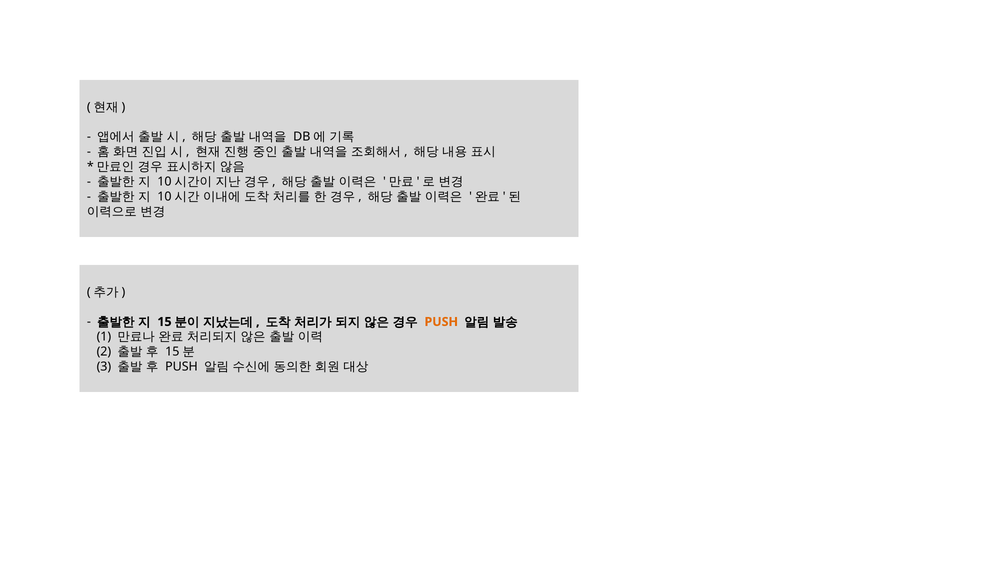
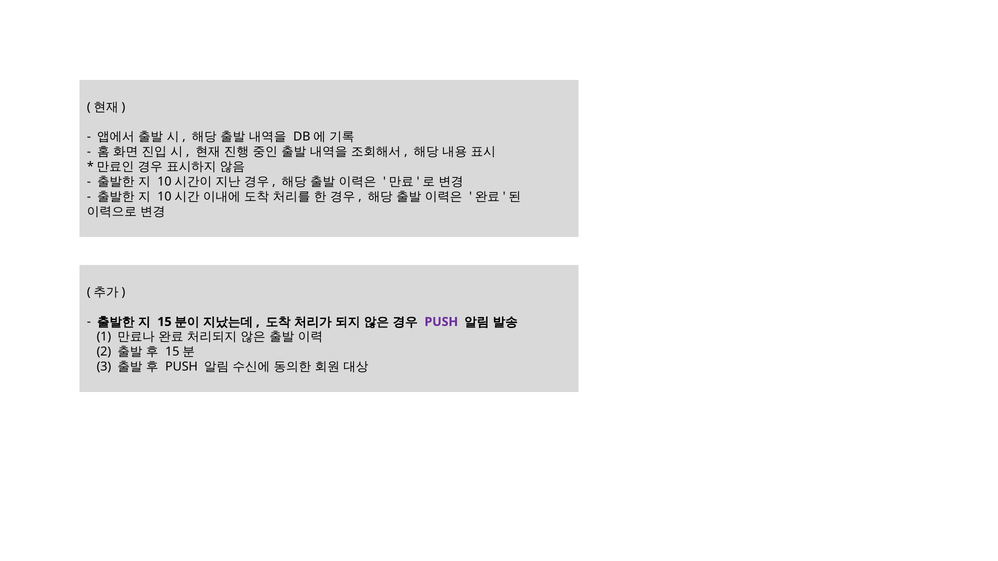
PUSH colour: orange -> purple (441, 322)
